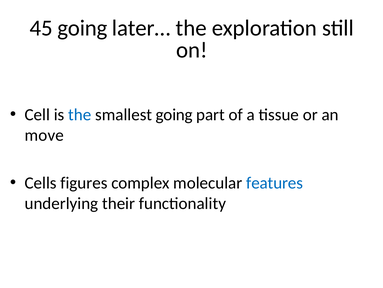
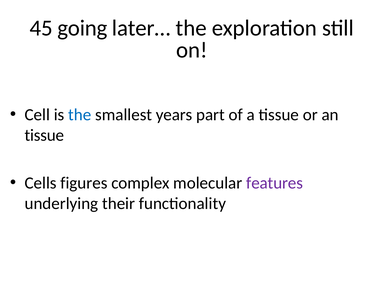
smallest going: going -> years (174, 114)
move: move -> tissue (44, 135)
features colour: blue -> purple (275, 183)
